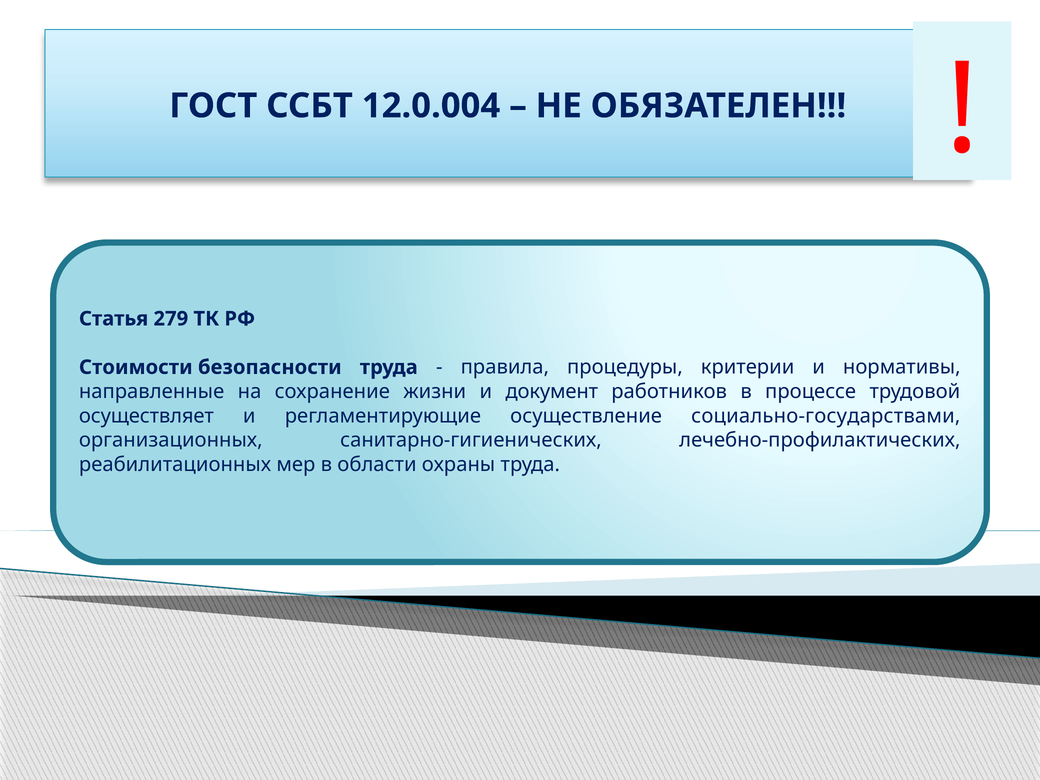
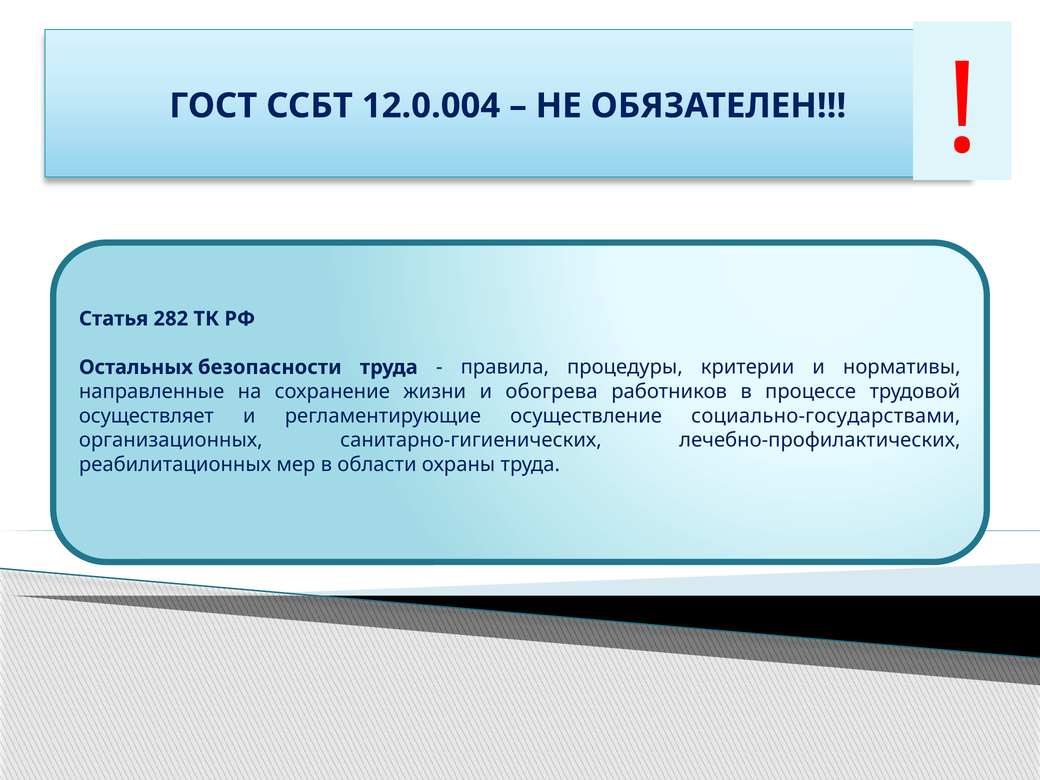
279: 279 -> 282 (171, 319)
Стоимости: Стоимости -> Остальных (136, 367)
документ: документ -> обогрева (552, 392)
